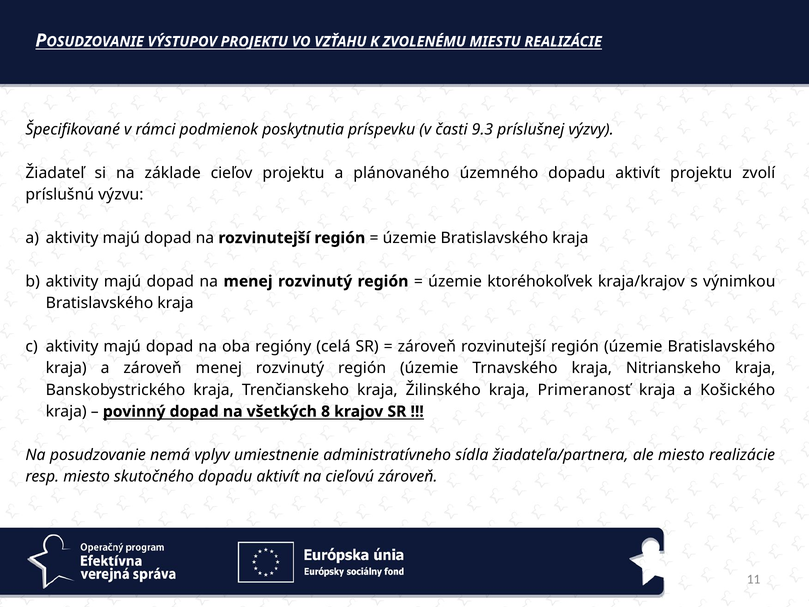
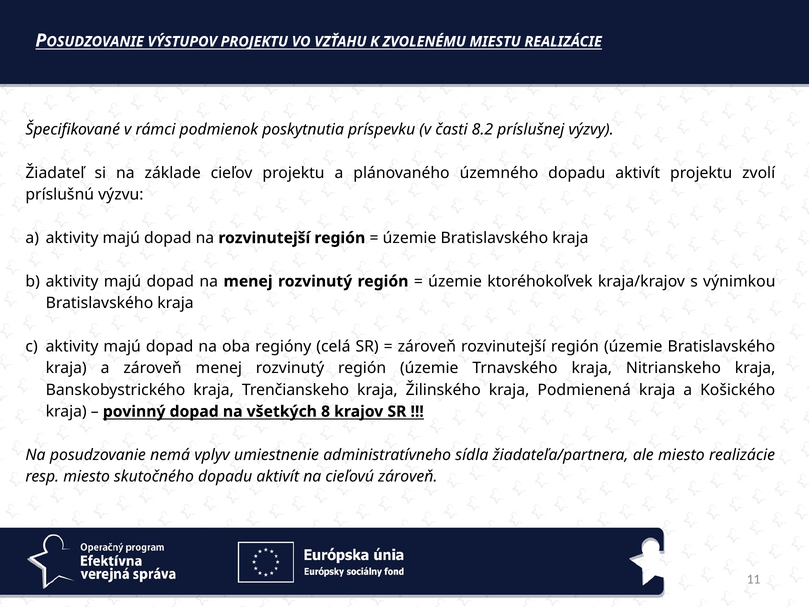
9.3: 9.3 -> 8.2 (482, 129)
Primeranosť: Primeranosť -> Podmienená (584, 390)
